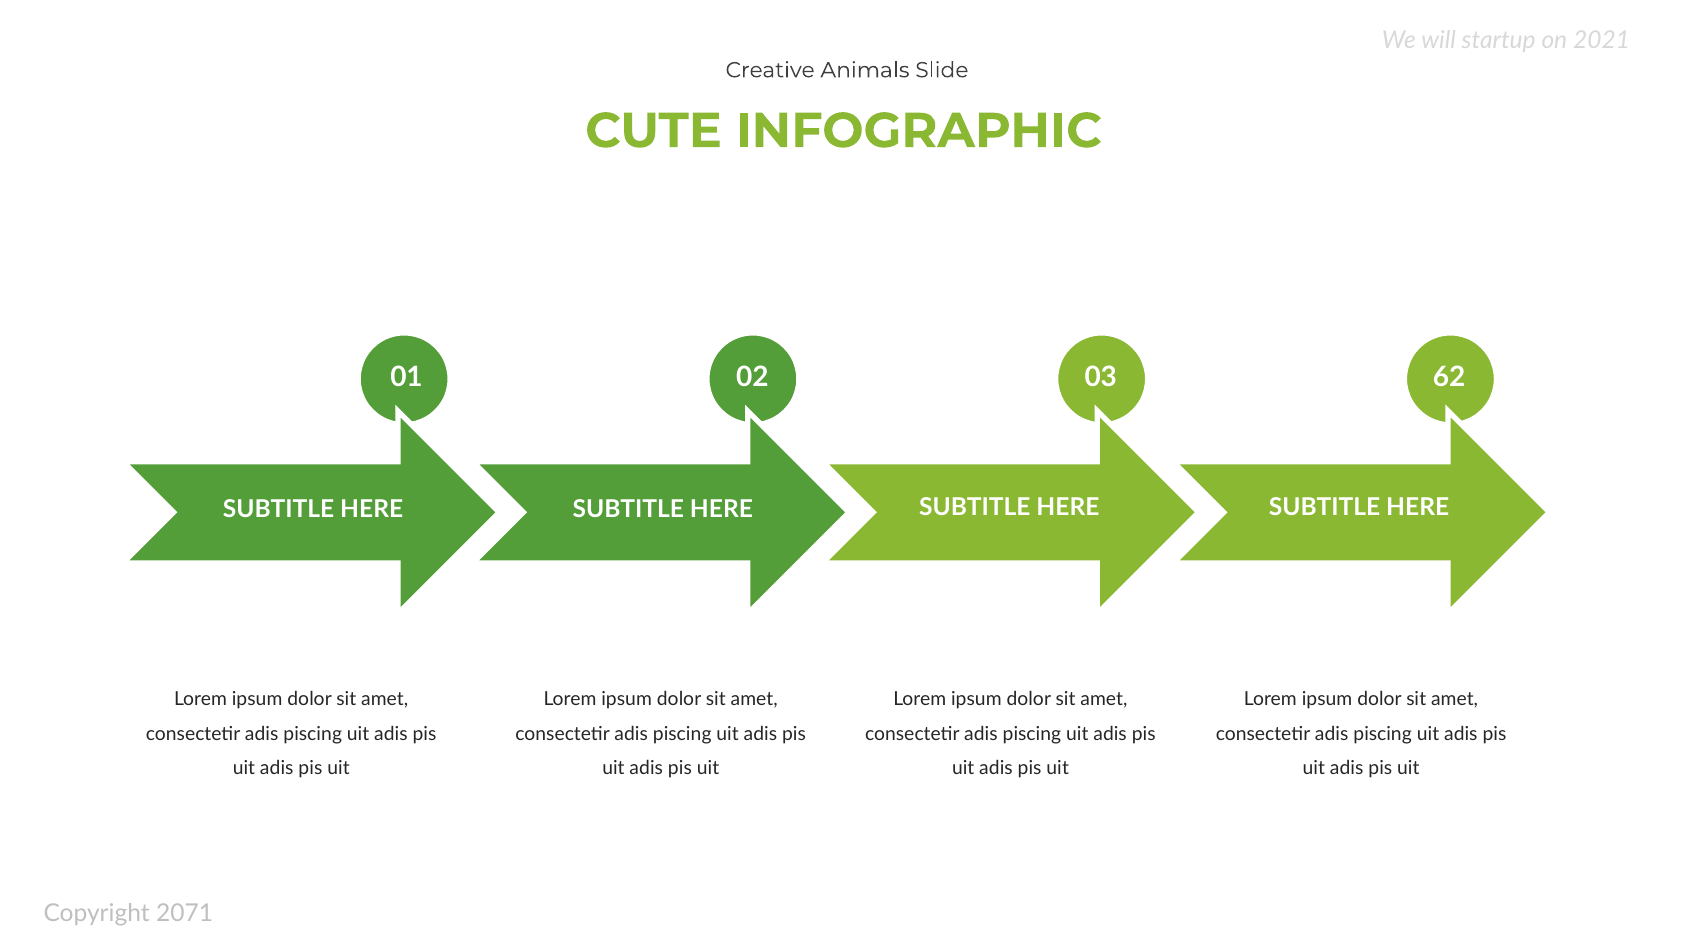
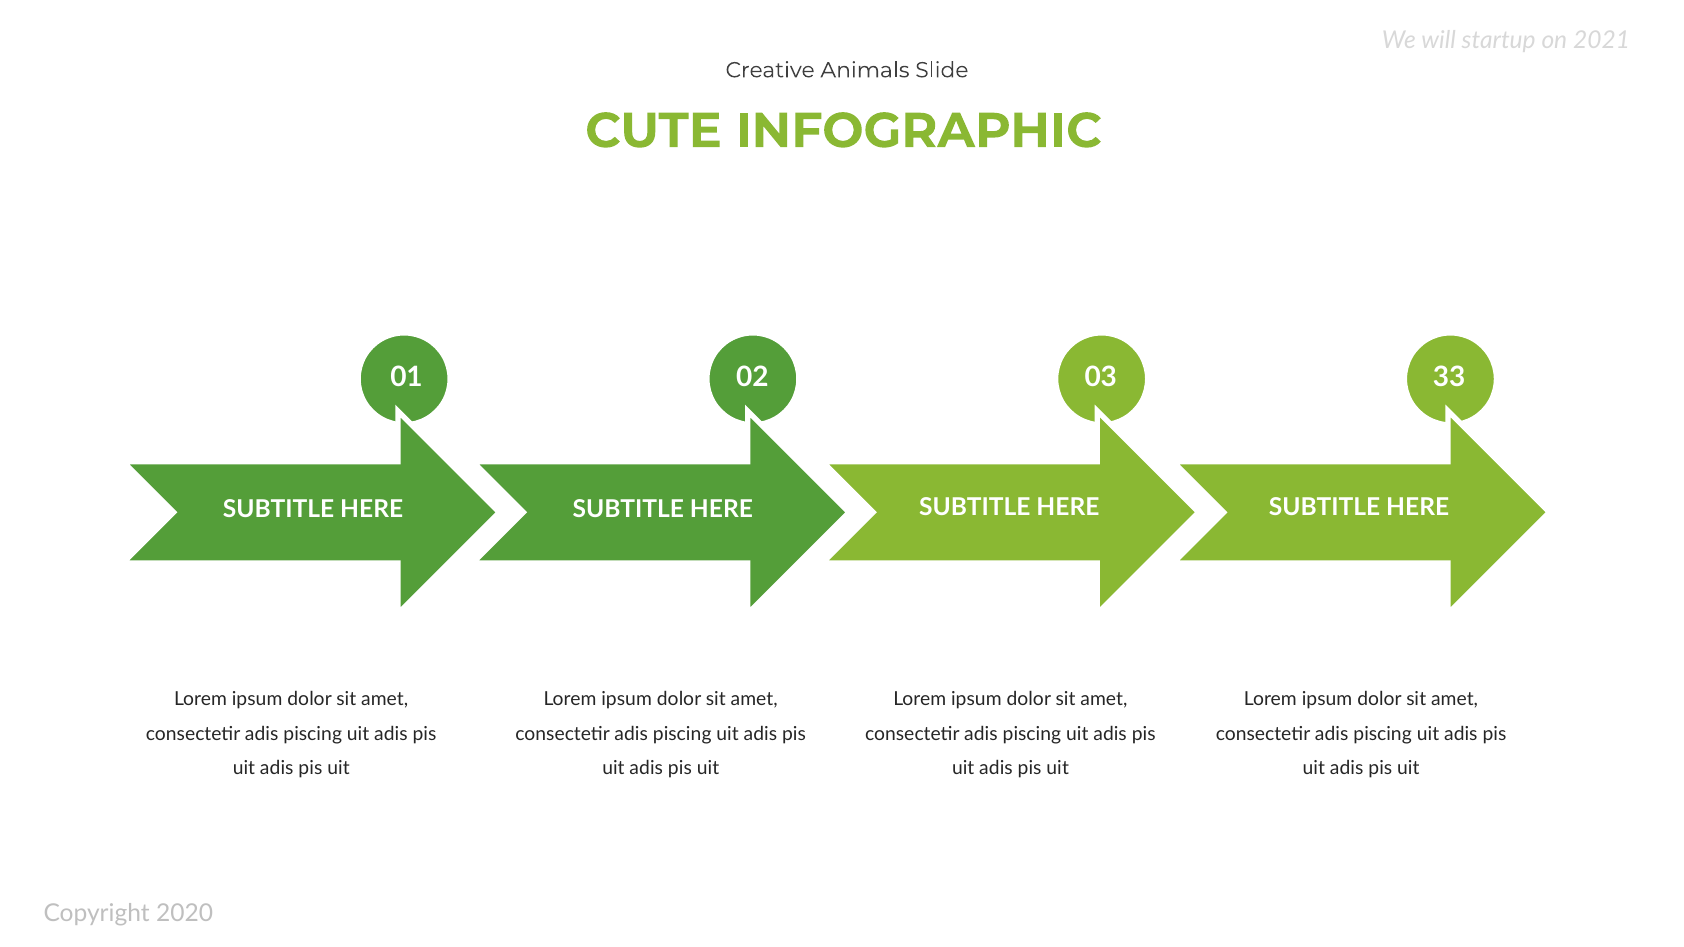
62: 62 -> 33 (1449, 378)
2071: 2071 -> 2020 (185, 914)
